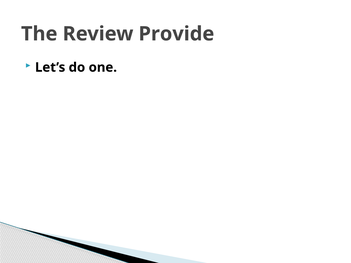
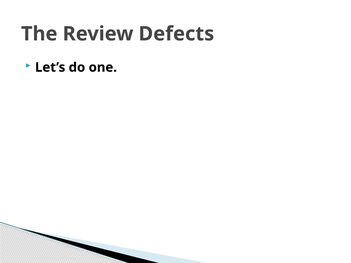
Provide: Provide -> Defects (176, 34)
